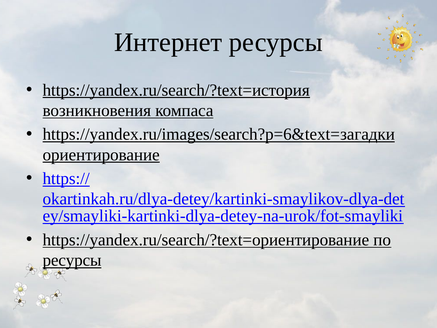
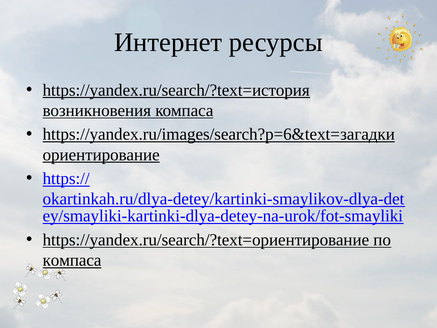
ресурсы: ресурсы -> компаса (72, 260)
